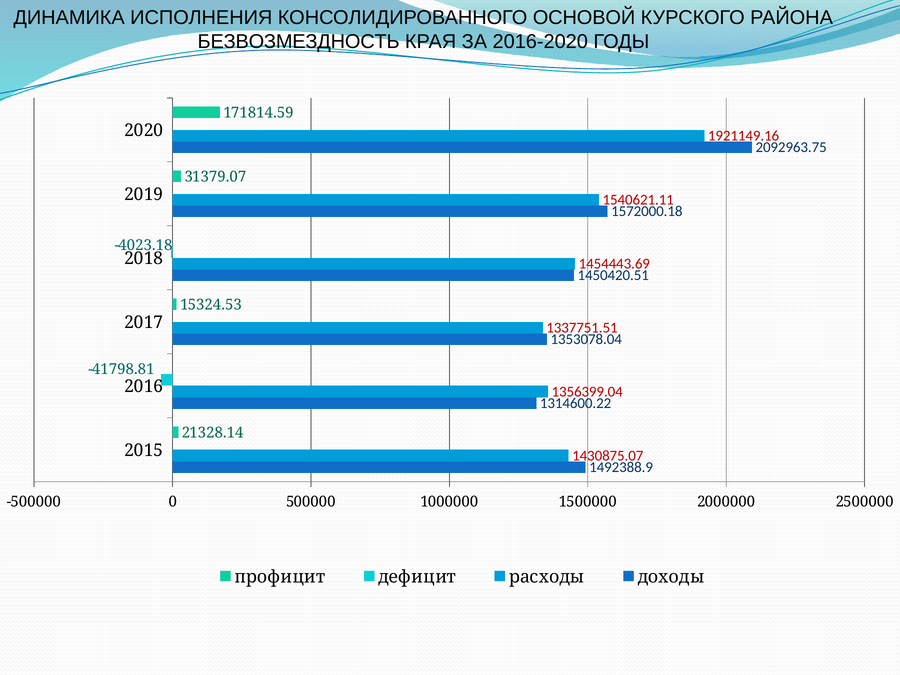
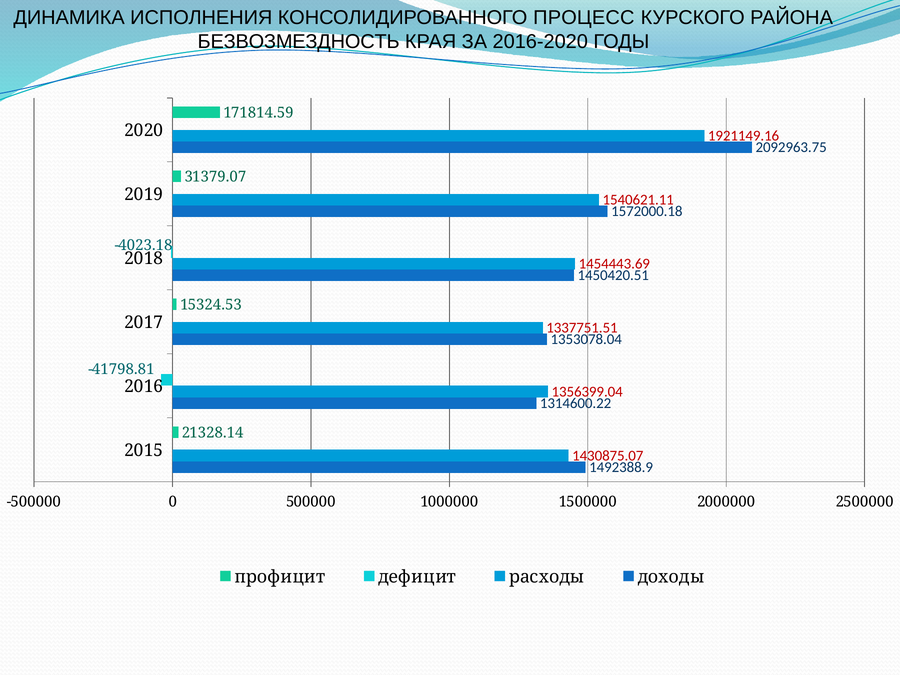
ОСНОВОЙ: ОСНОВОЙ -> ПРОЦЕСС (584, 18)
